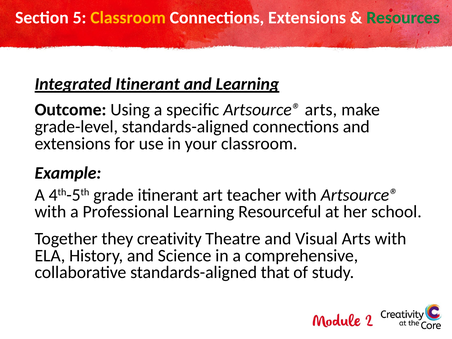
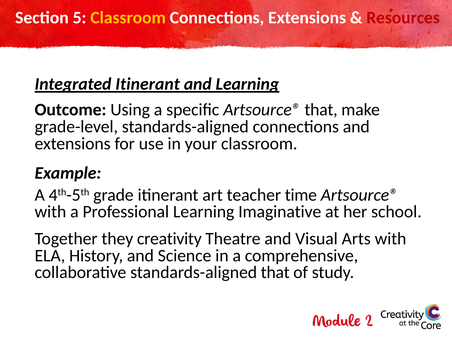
Resources colour: green -> red (403, 18)
Artsource® arts: arts -> that (321, 110)
teacher with: with -> time (301, 195)
Resourceful: Resourceful -> Imaginative (280, 212)
